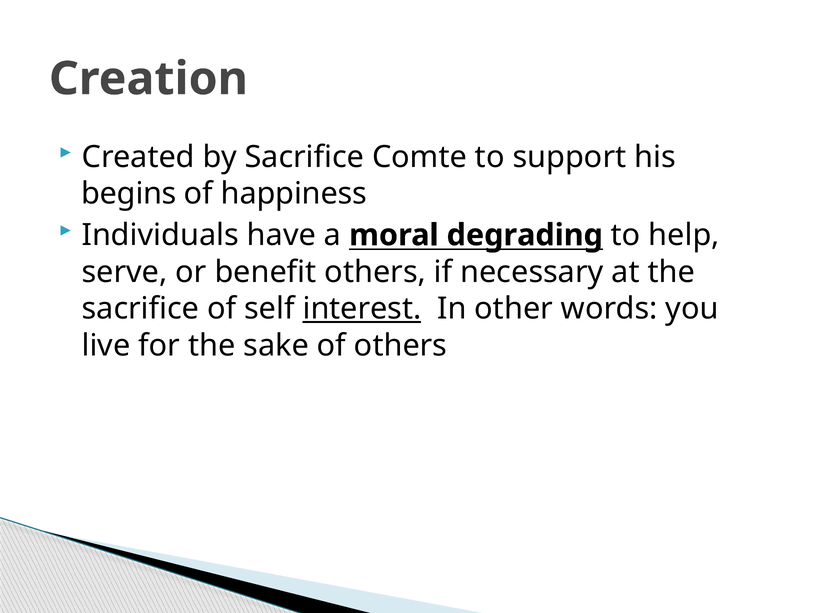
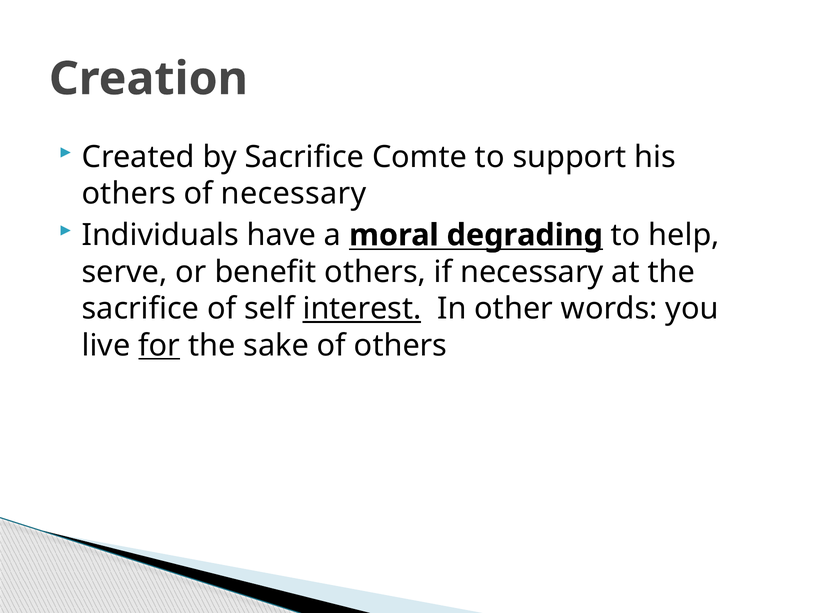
begins: begins -> others (129, 194)
of happiness: happiness -> necessary (294, 194)
for underline: none -> present (159, 346)
